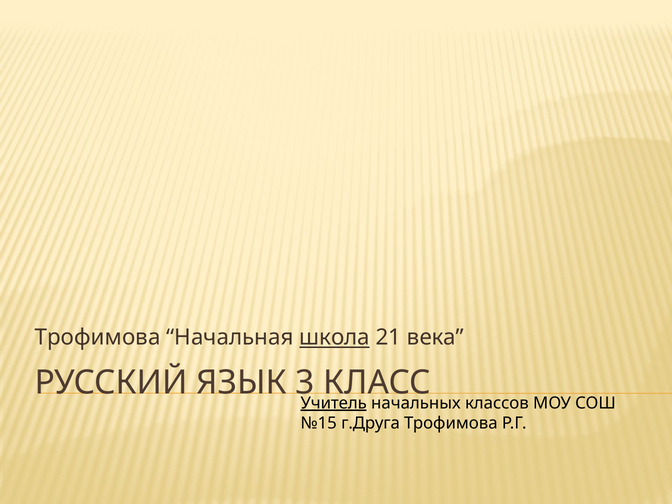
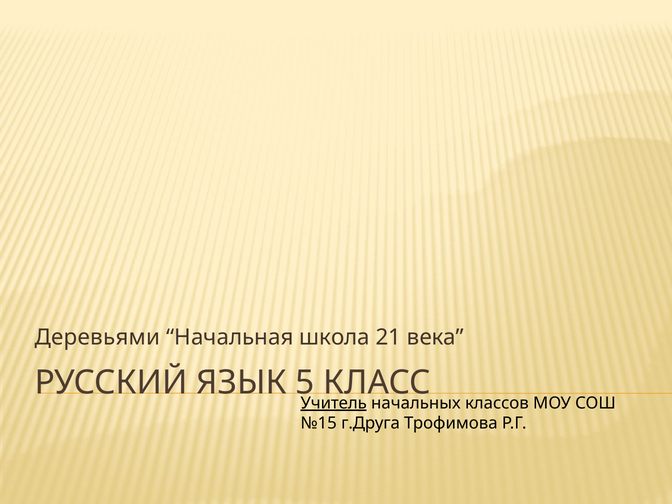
Трофимова: Трофимова -> Деревьями (97, 338)
школа underline: present -> none (335, 338)
3: 3 -> 5 (305, 383)
